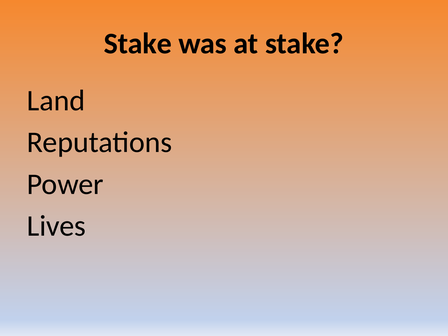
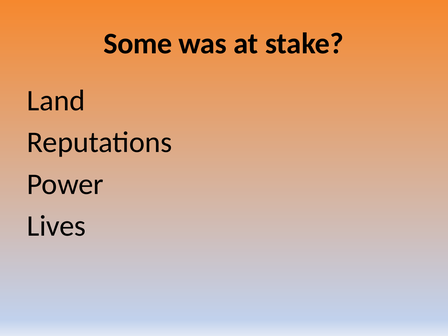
Stake: Stake -> Some (138, 44)
